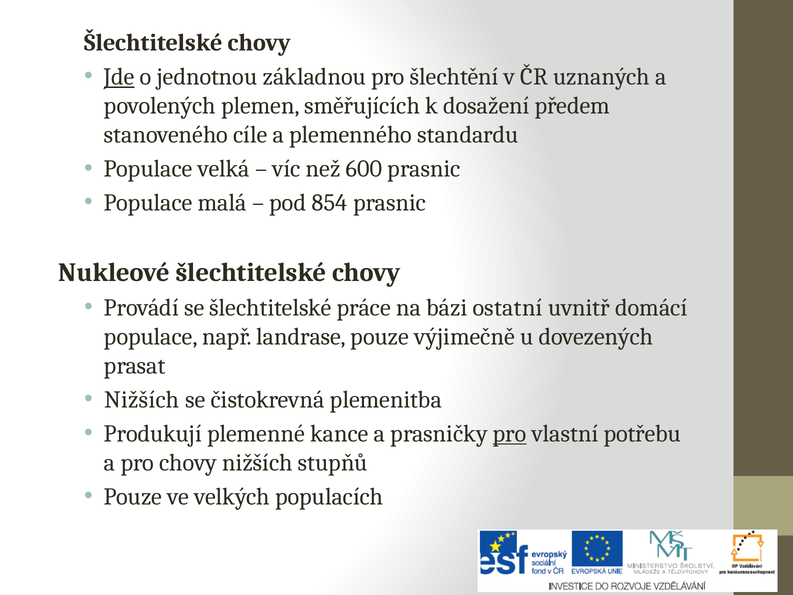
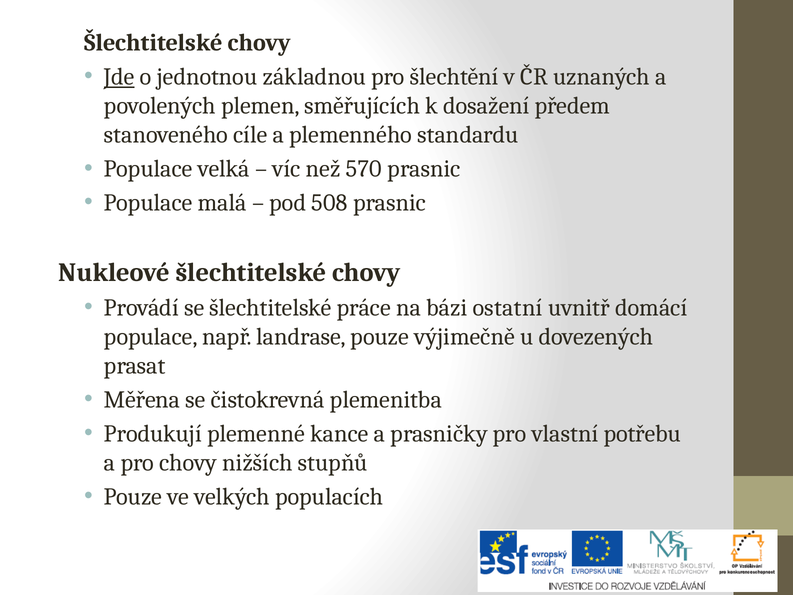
600: 600 -> 570 (364, 169)
854: 854 -> 508 (330, 203)
Nižších: Nižších -> Měřena (142, 399)
pro underline: present -> none (510, 433)
